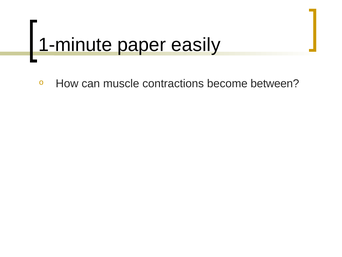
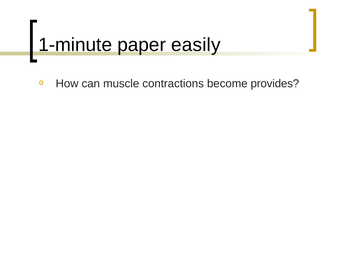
between: between -> provides (275, 83)
